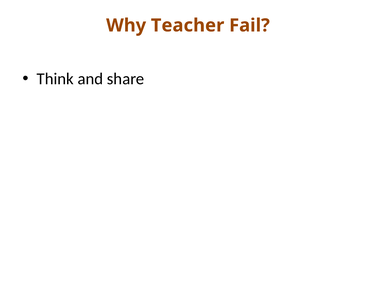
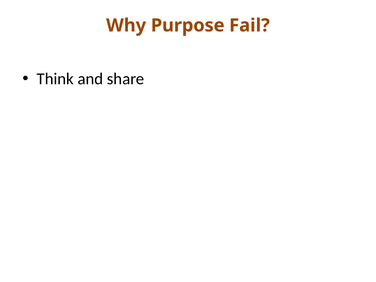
Teacher: Teacher -> Purpose (188, 25)
